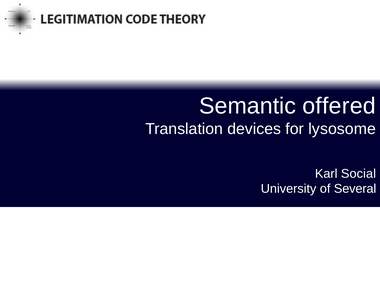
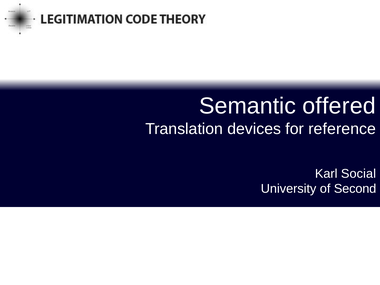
lysosome: lysosome -> reference (342, 129)
Several: Several -> Second (355, 189)
